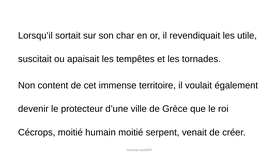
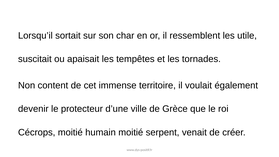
revendiquait: revendiquait -> ressemblent (195, 36)
